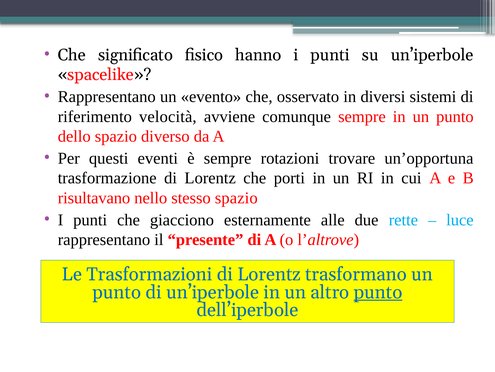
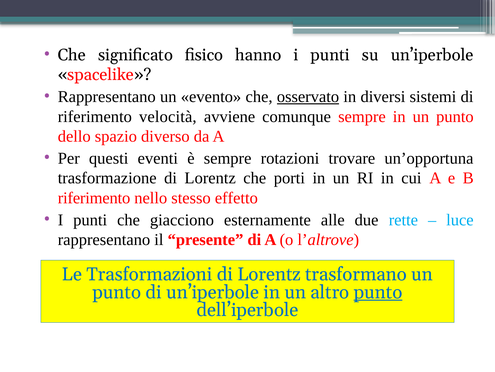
osservato underline: none -> present (308, 97)
risultavano: risultavano -> riferimento (94, 198)
stesso spazio: spazio -> effetto (236, 198)
